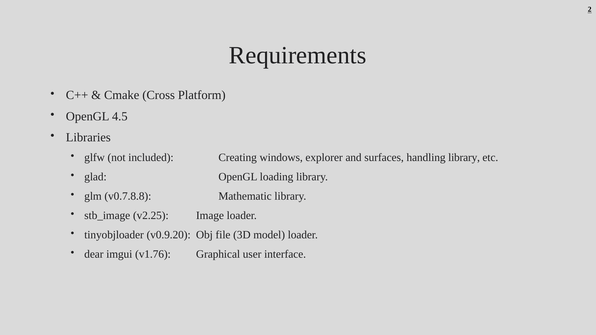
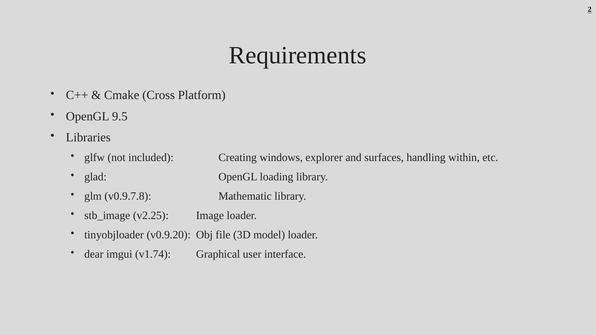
4.5: 4.5 -> 9.5 (120, 116)
handling library: library -> within (464, 158)
v0.7.8.8: v0.7.8.8 -> v0.9.7.8 (128, 196)
v1.76: v1.76 -> v1.74 (153, 254)
